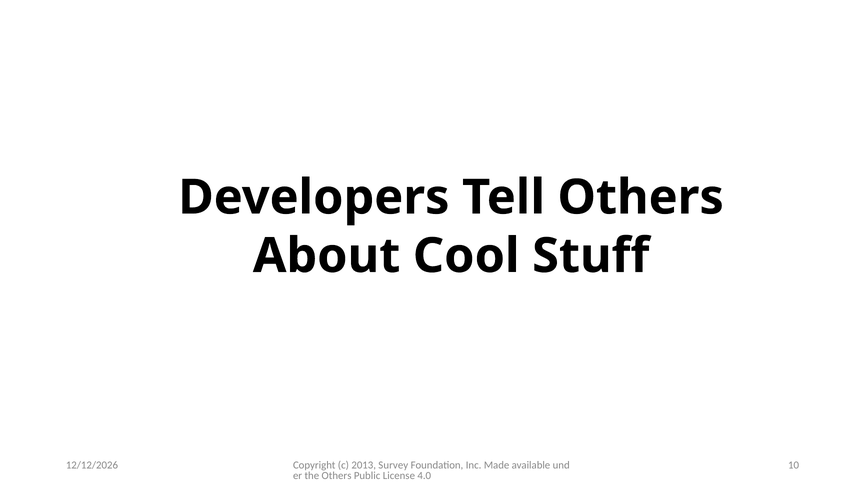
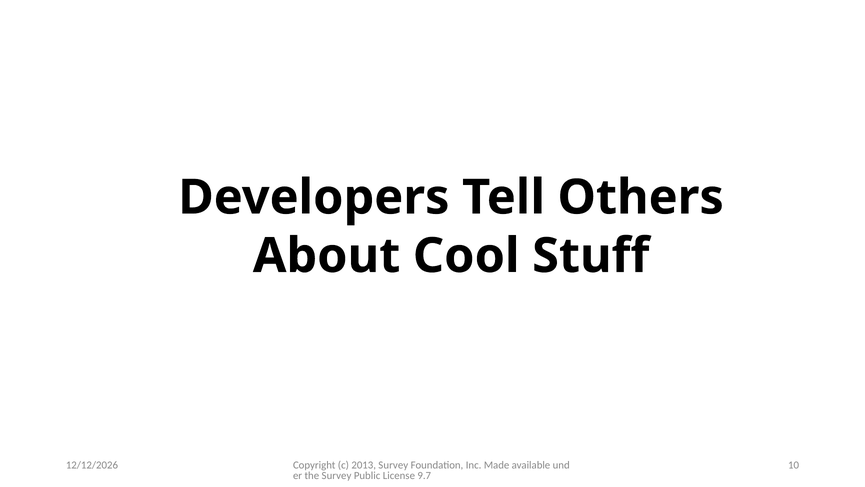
the Others: Others -> Survey (337, 475)
4.0: 4.0 -> 9.7 (424, 475)
